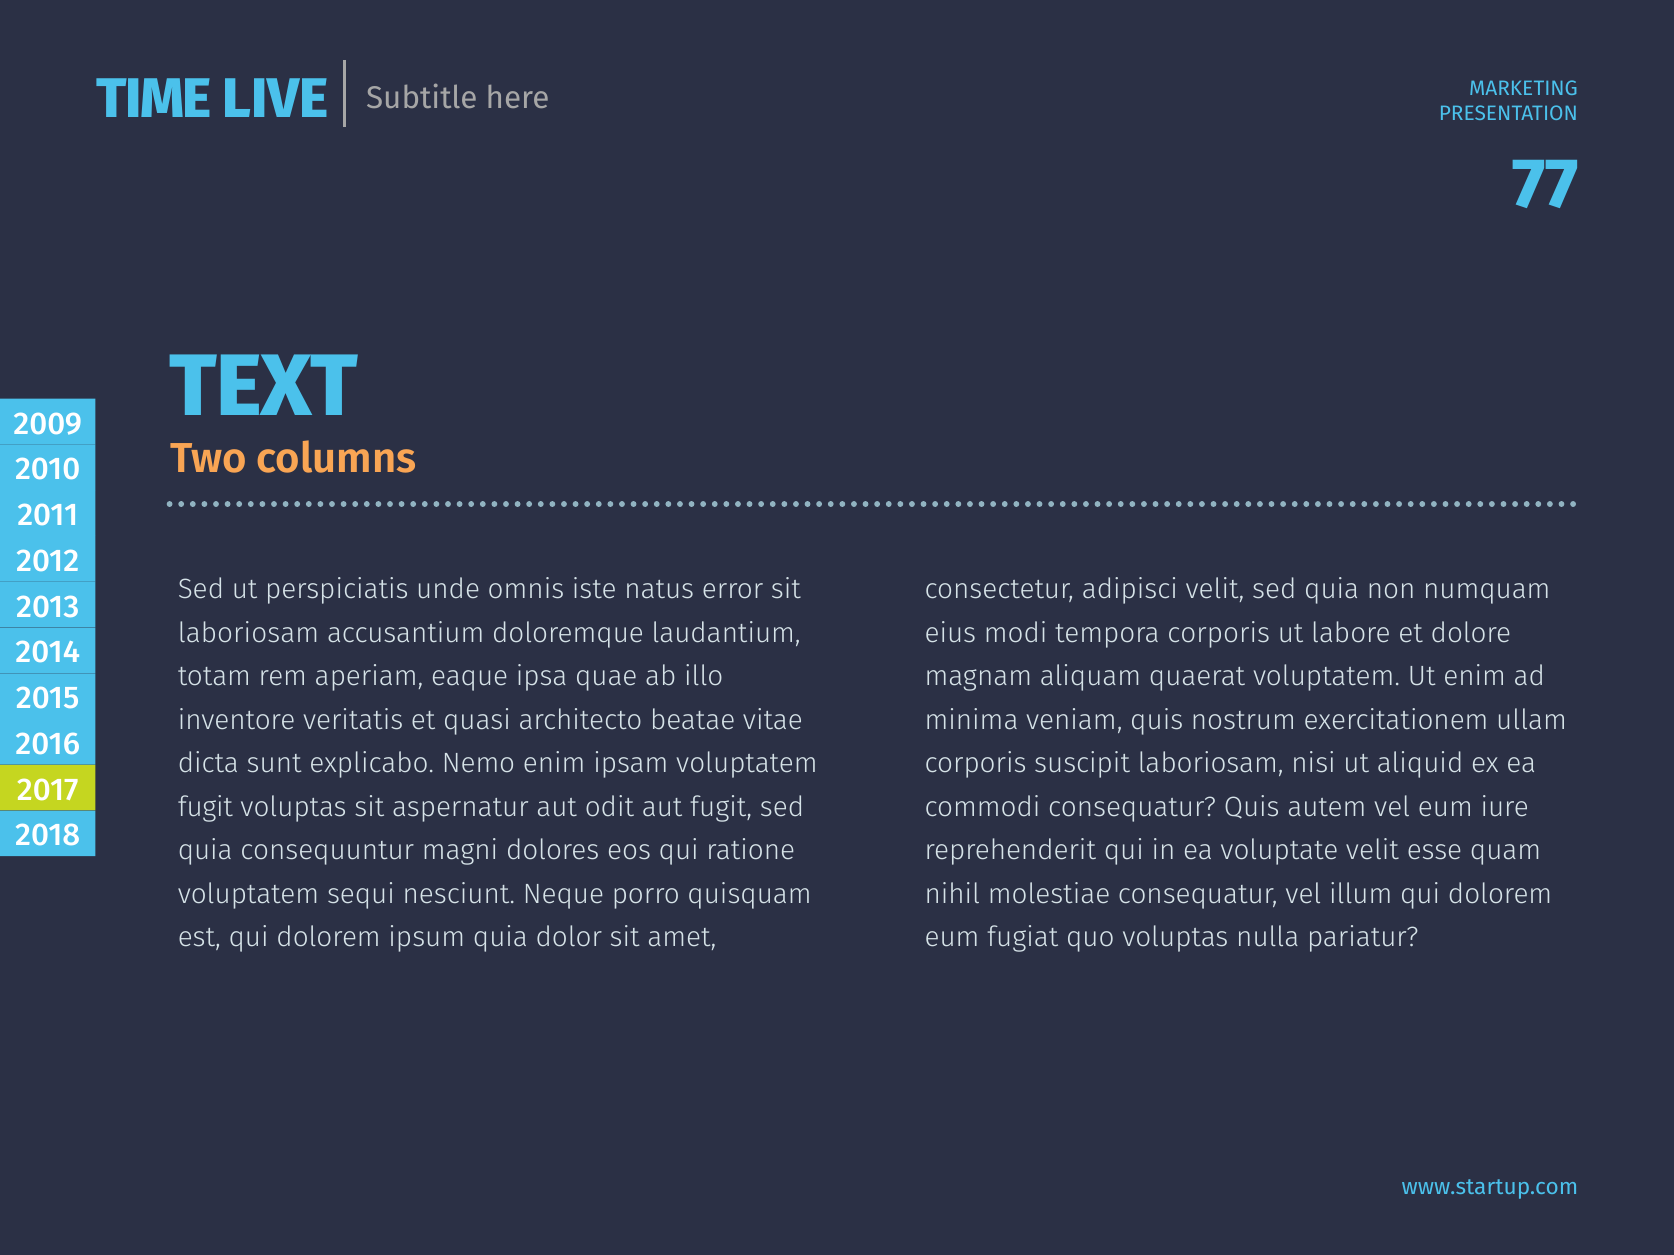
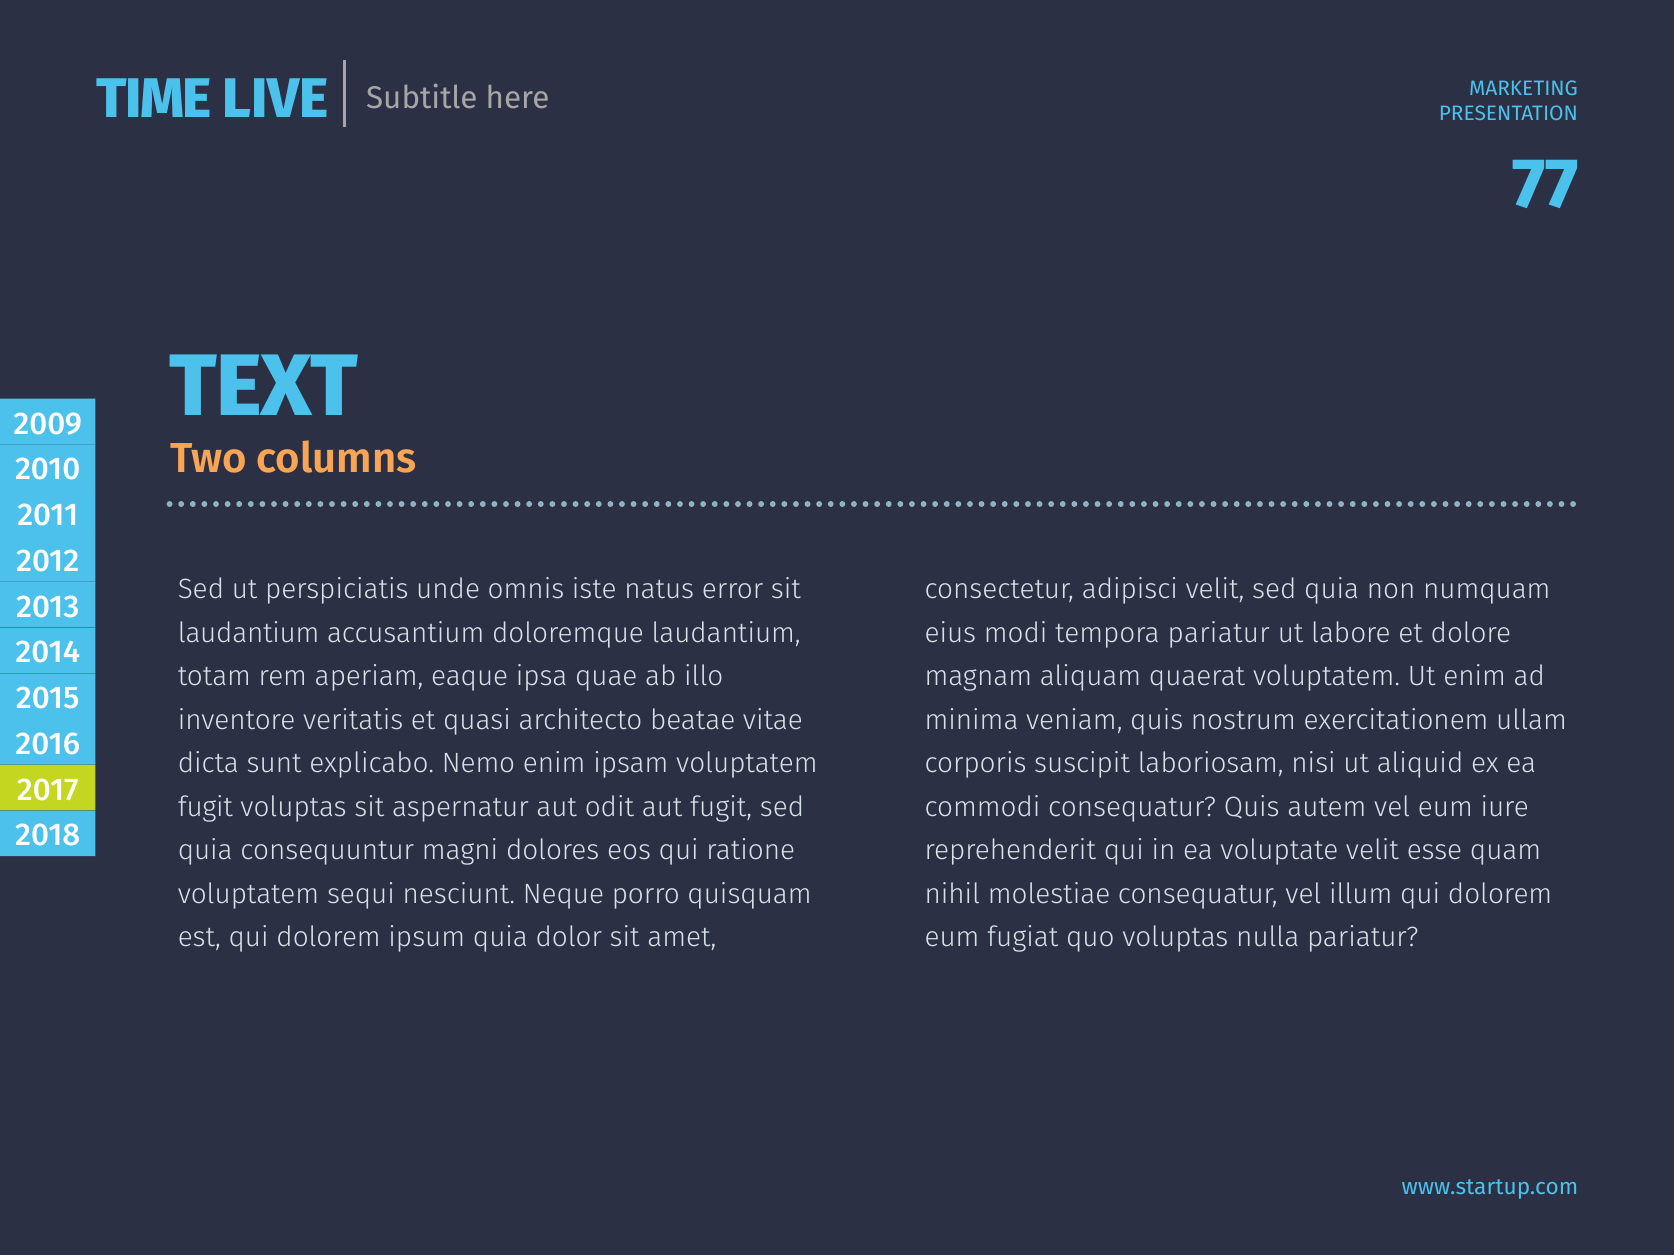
laboriosam: laboriosam -> laudantium (249, 633)
tempora corporis: corporis -> pariatur (1219, 633)
